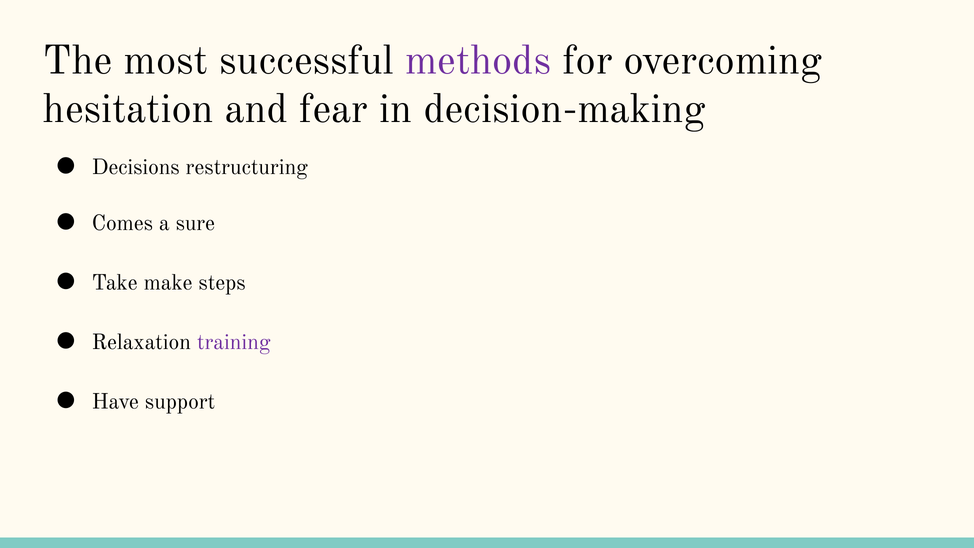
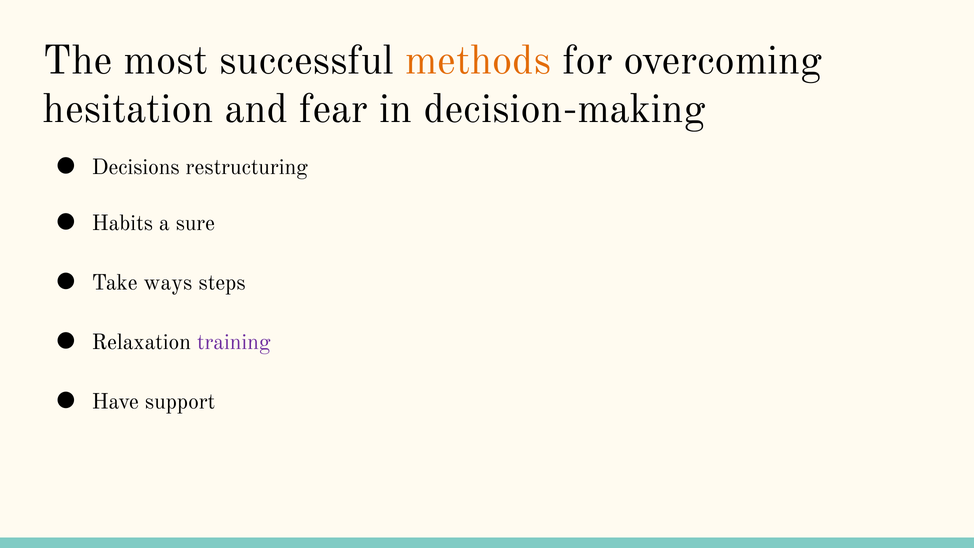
methods colour: purple -> orange (478, 60)
Comes: Comes -> Habits (122, 223)
make: make -> ways (168, 283)
